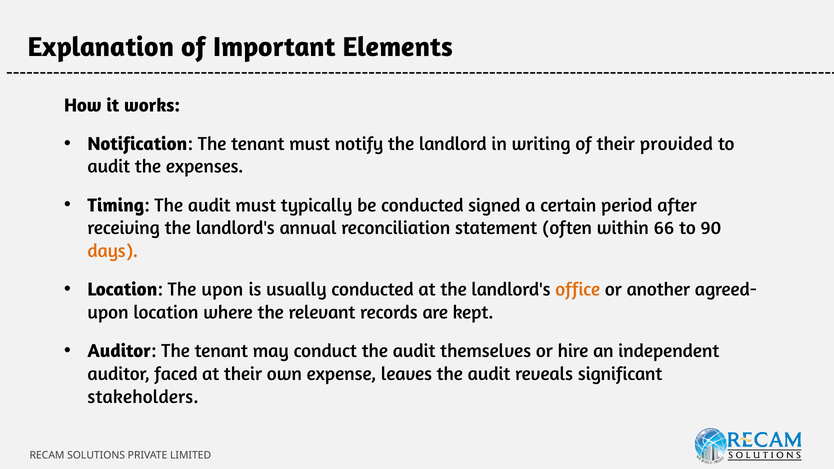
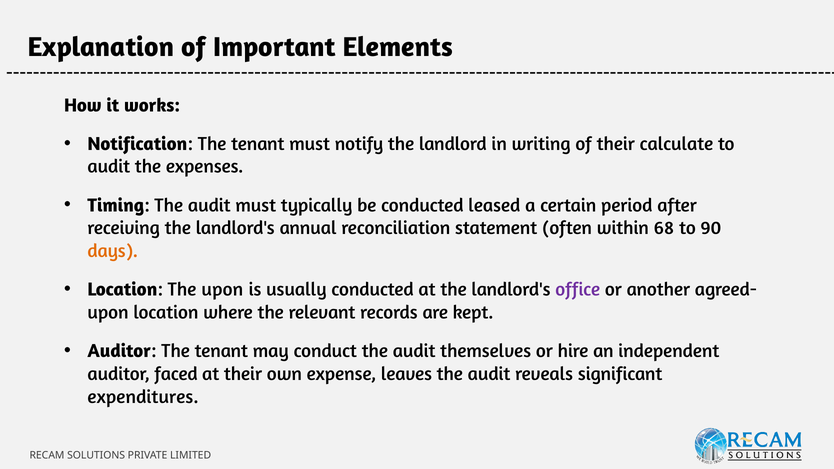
provided: provided -> calculate (676, 144)
signed: signed -> leased (494, 205)
66: 66 -> 68 (664, 228)
office colour: orange -> purple (578, 290)
stakeholders: stakeholders -> expenditures (143, 397)
